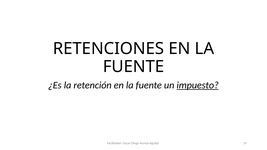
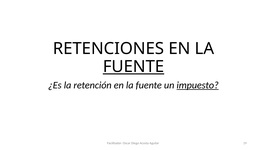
FUENTE underline: none -> present (133, 67)
